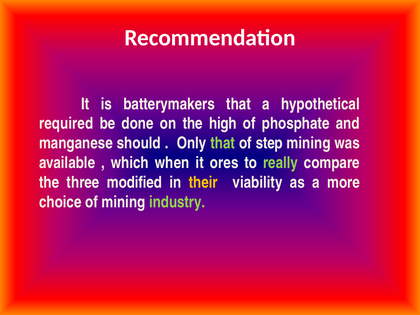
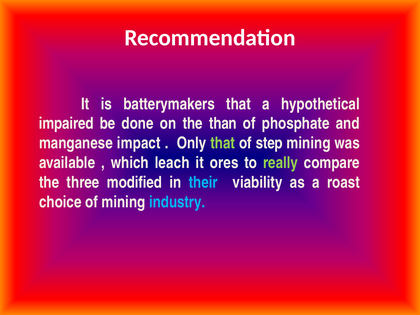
required: required -> impaired (66, 124)
high: high -> than (223, 124)
should: should -> impact (139, 143)
when: when -> leach (172, 163)
their colour: yellow -> light blue (203, 182)
more: more -> roast (343, 182)
industry colour: light green -> light blue (177, 202)
